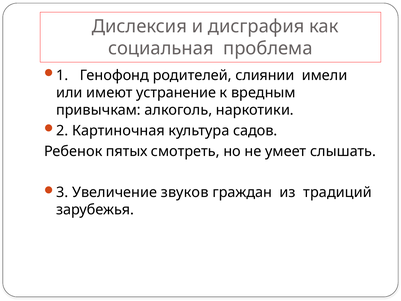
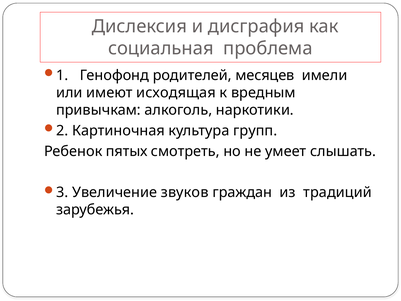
слиянии: слиянии -> месяцев (265, 75)
устранение: устранение -> исходящая (176, 93)
садов: садов -> групп (255, 131)
